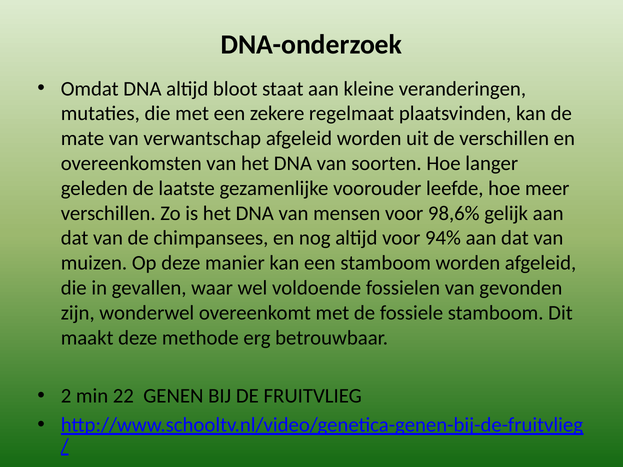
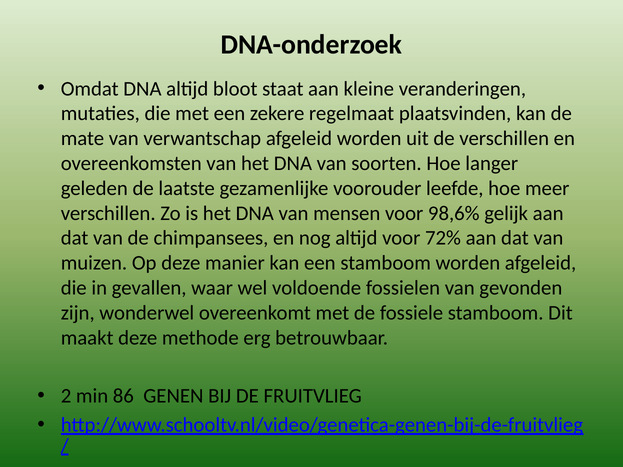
94%: 94% -> 72% (443, 238)
22: 22 -> 86 (123, 396)
